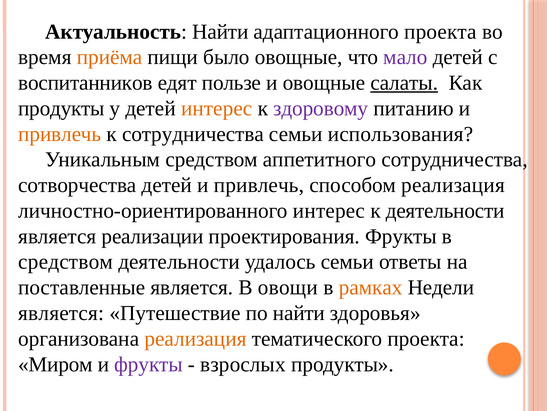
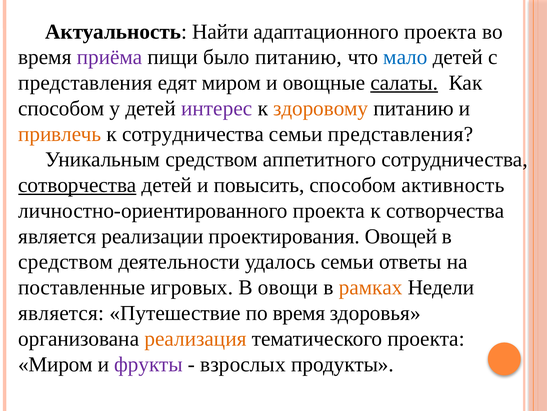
приёма colour: orange -> purple (110, 57)
было овощные: овощные -> питанию (298, 57)
мало colour: purple -> blue (405, 57)
воспитанников: воспитанников -> представления (85, 83)
едят пользе: пользе -> миром (231, 83)
продукты: продукты -> способом (61, 108)
интерес colour: orange -> purple (217, 108)
здоровому colour: purple -> orange (321, 108)
семьи использования: использования -> представления (401, 134)
сотворчества underline: none -> present (77, 185)
детей и привлечь: привлечь -> повысить (259, 185)
способом реализация: реализация -> активность (453, 185)
личностно-ориентированного интерес: интерес -> проекта (329, 210)
к деятельности: деятельности -> сотворчества (445, 210)
проектирования Фрукты: Фрукты -> Овощей (401, 236)
поставленные является: является -> игровых (192, 287)
по найти: найти -> время (299, 313)
